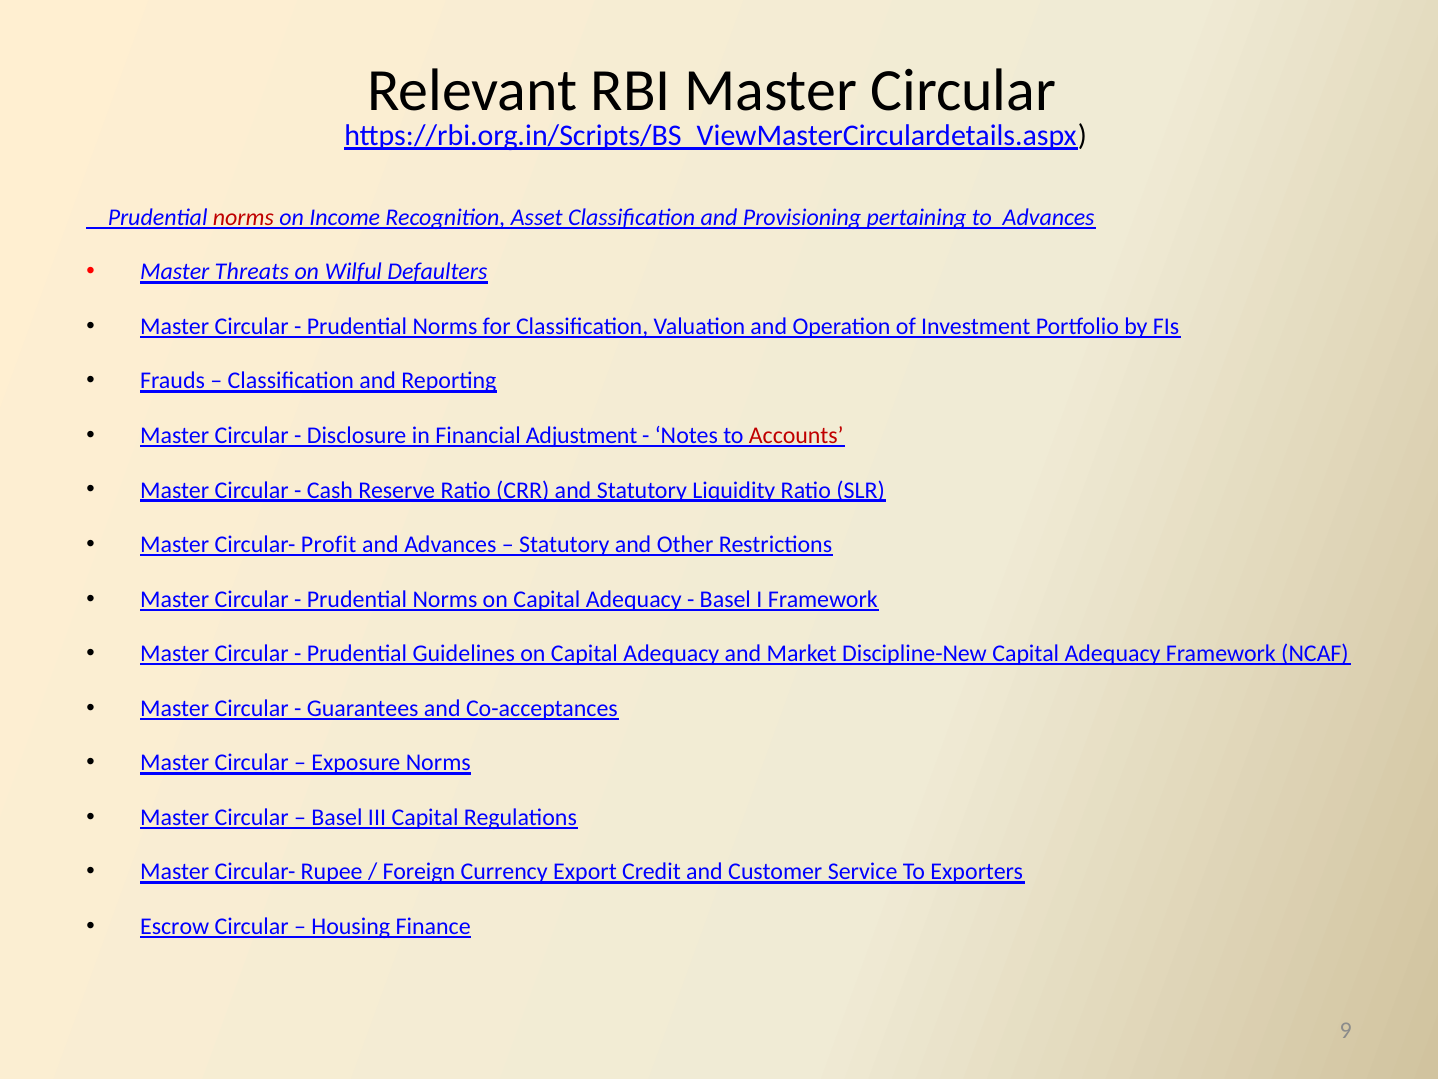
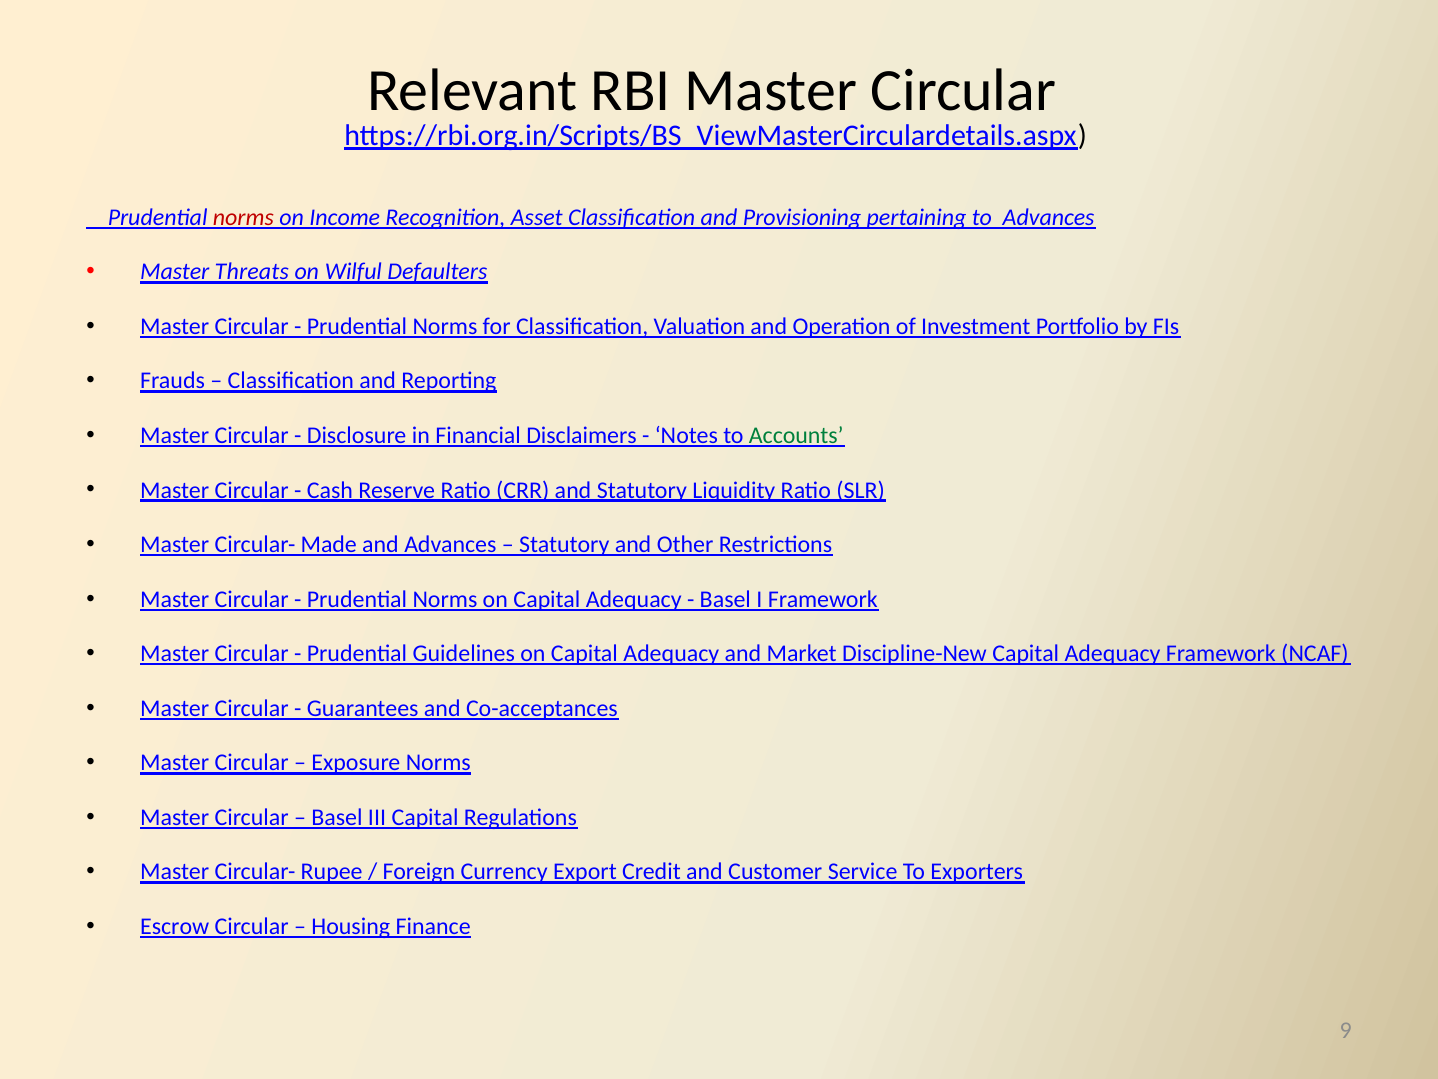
Adjustment: Adjustment -> Disclaimers (581, 435)
Accounts colour: red -> green (796, 435)
Profit: Profit -> Made (329, 544)
